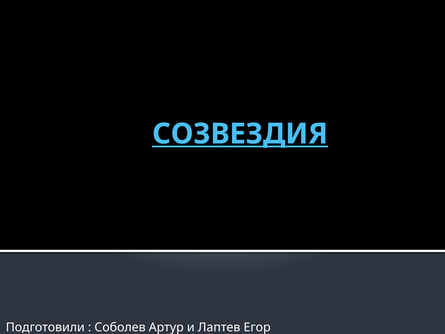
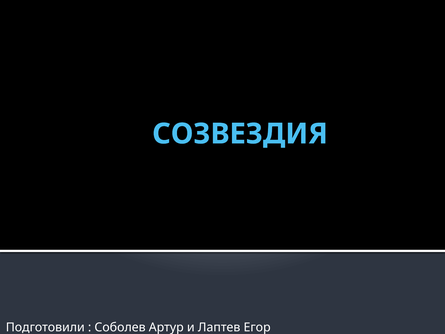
СОЗВЕЗДИЯ underline: present -> none (240, 134)
